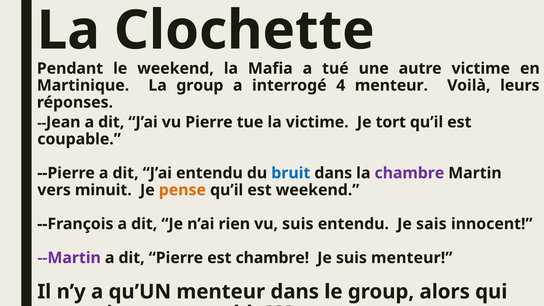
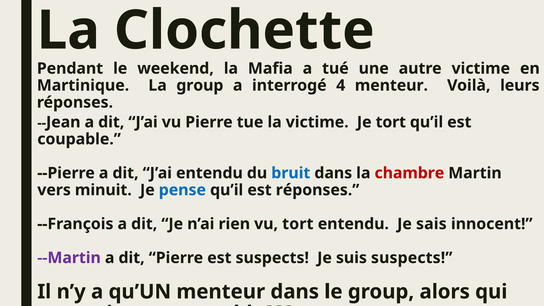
chambre colour: purple -> red (409, 173)
pense colour: orange -> blue (182, 190)
est weekend: weekend -> réponses (318, 190)
vu suis: suis -> tort (298, 224)
est chambre: chambre -> suspects (272, 258)
suis menteur: menteur -> suspects (412, 258)
